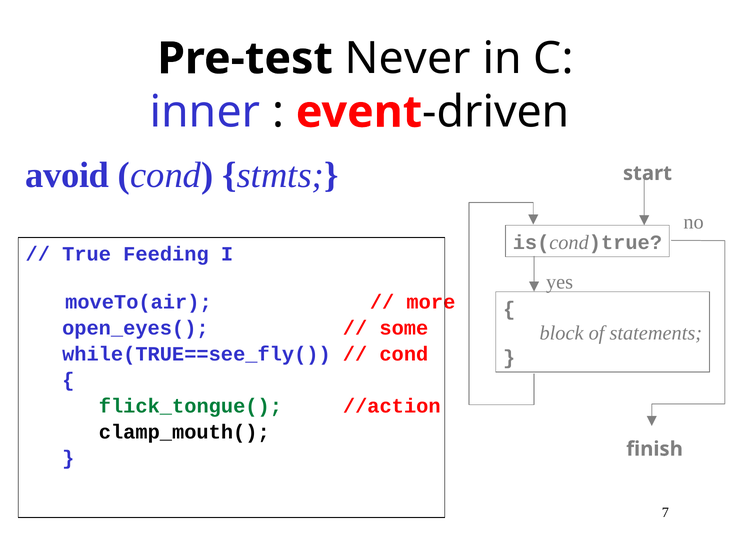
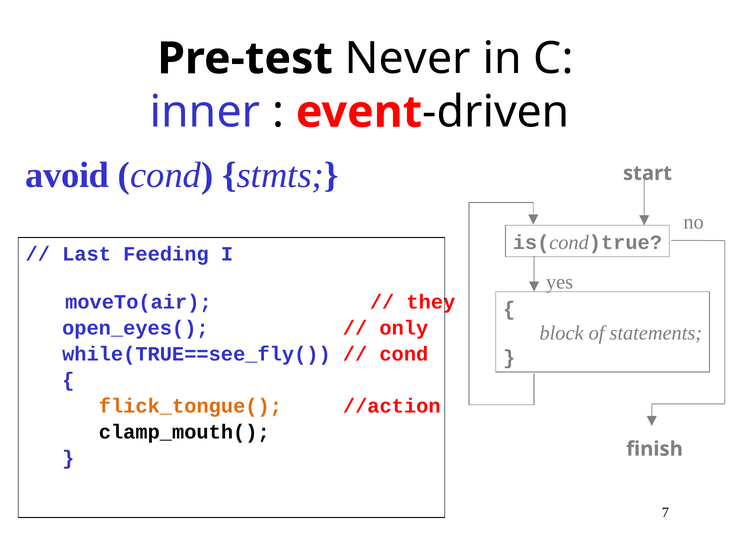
True: True -> Last (87, 254)
more: more -> they (431, 302)
some: some -> only (404, 328)
flick_tongue( colour: green -> orange (190, 406)
